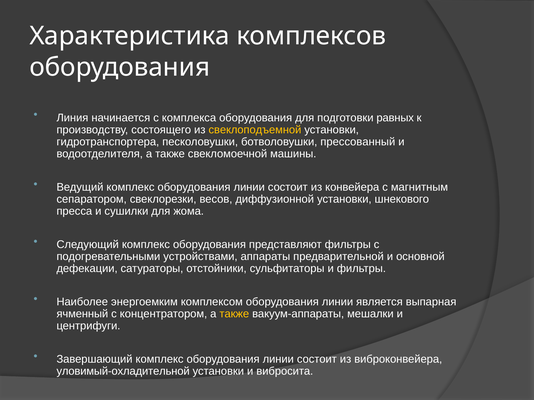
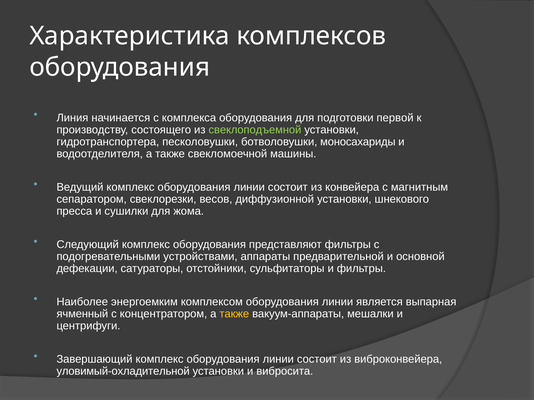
равных: равных -> первой (395, 118)
свеклоподъемной colour: yellow -> light green (255, 130)
прессованный: прессованный -> моносахариды (358, 142)
